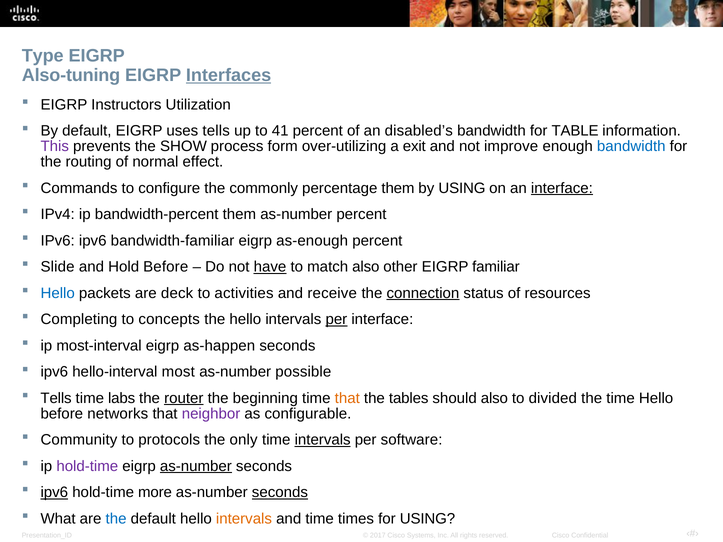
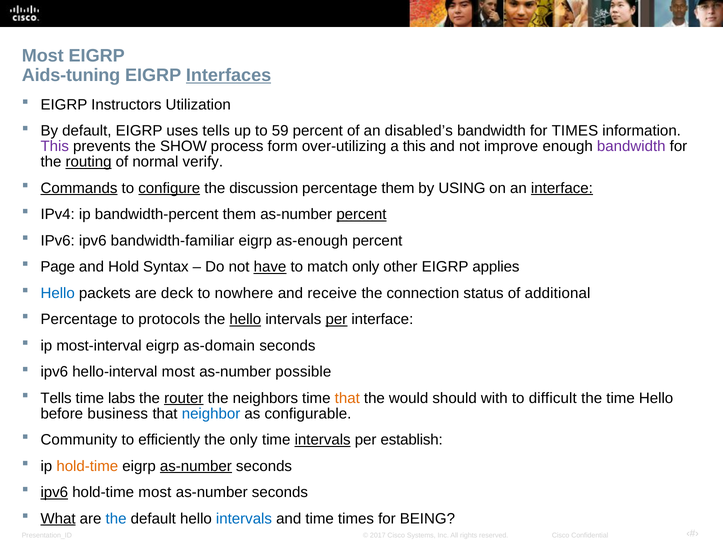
Type: Type -> Most (43, 56)
Also-tuning: Also-tuning -> Aids-tuning (71, 75)
41: 41 -> 59 (280, 131)
for TABLE: TABLE -> TIMES (575, 131)
a exit: exit -> this (414, 146)
bandwidth colour: blue -> purple (631, 146)
routing underline: none -> present (89, 162)
effect: effect -> verify (203, 162)
Commands underline: none -> present (79, 188)
configure underline: none -> present (169, 188)
commonly: commonly -> discussion (264, 188)
percent underline: none -> present (361, 214)
Slide: Slide -> Page (58, 267)
Hold Before: Before -> Syntax (166, 267)
match also: also -> only (366, 267)
familiar: familiar -> applies (496, 267)
activities: activities -> nowhere (244, 293)
connection underline: present -> none (423, 293)
resources: resources -> additional (558, 293)
Completing: Completing -> Percentage (79, 320)
concepts: concepts -> protocols (169, 320)
hello underline: none -> present (245, 320)
as-happen: as-happen -> as-domain (219, 346)
beginning: beginning -> neighbors (265, 398)
tables: tables -> would (409, 398)
should also: also -> with (494, 398)
divided: divided -> difficult (553, 398)
networks: networks -> business (118, 414)
neighbor colour: purple -> blue (211, 414)
protocols: protocols -> efficiently (169, 440)
software: software -> establish (412, 440)
hold-time colour: purple -> orange (87, 466)
hold-time more: more -> most (155, 493)
seconds underline: present -> none (280, 493)
What underline: none -> present (58, 519)
intervals colour: orange -> blue (244, 519)
for USING: USING -> BEING (427, 519)
